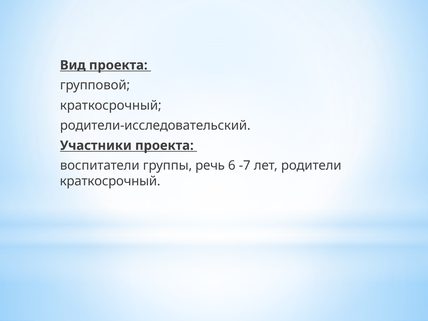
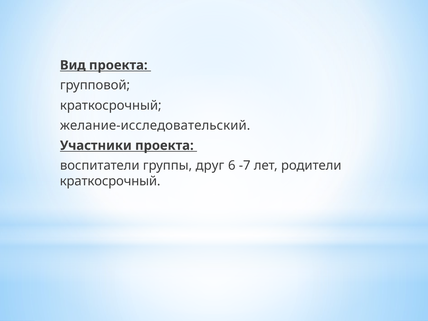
родители-исследовательский: родители-исследовательский -> желание-исследовательский (155, 125)
речь: речь -> друг (210, 166)
